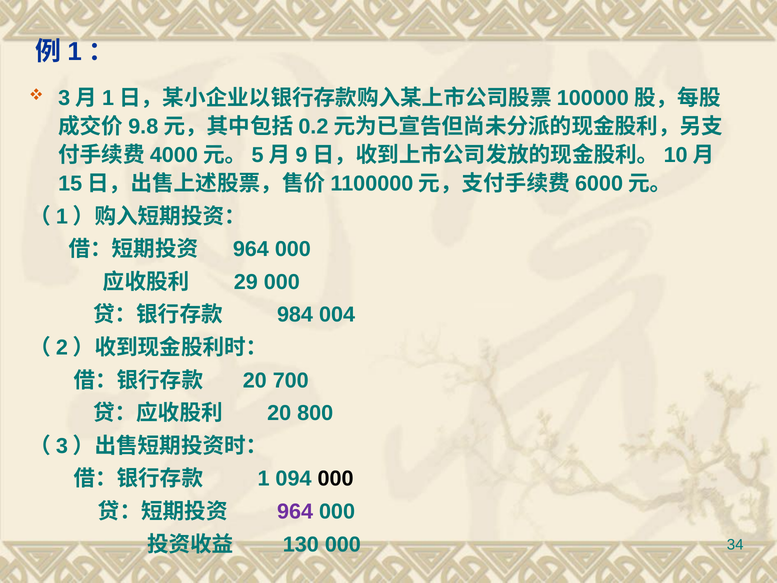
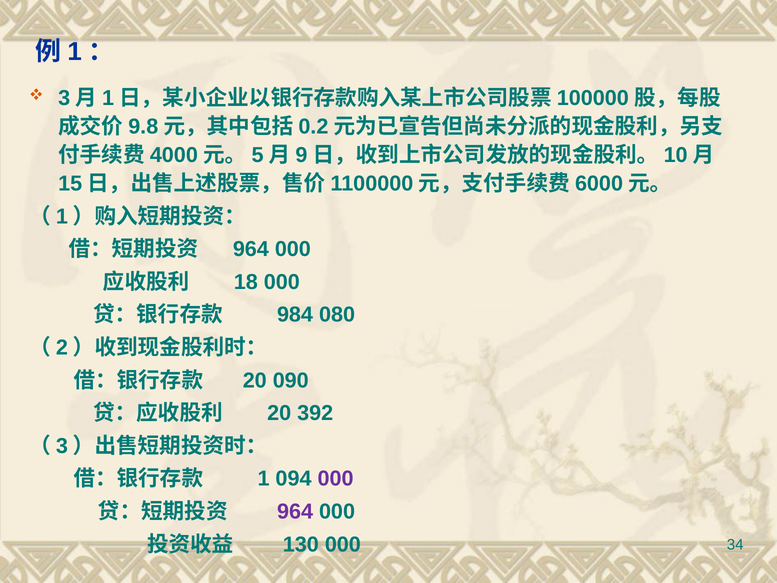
29: 29 -> 18 (246, 282)
004: 004 -> 080 (337, 315)
700: 700 -> 090 (291, 380)
800: 800 -> 392 (315, 413)
000 colour: black -> purple (336, 479)
